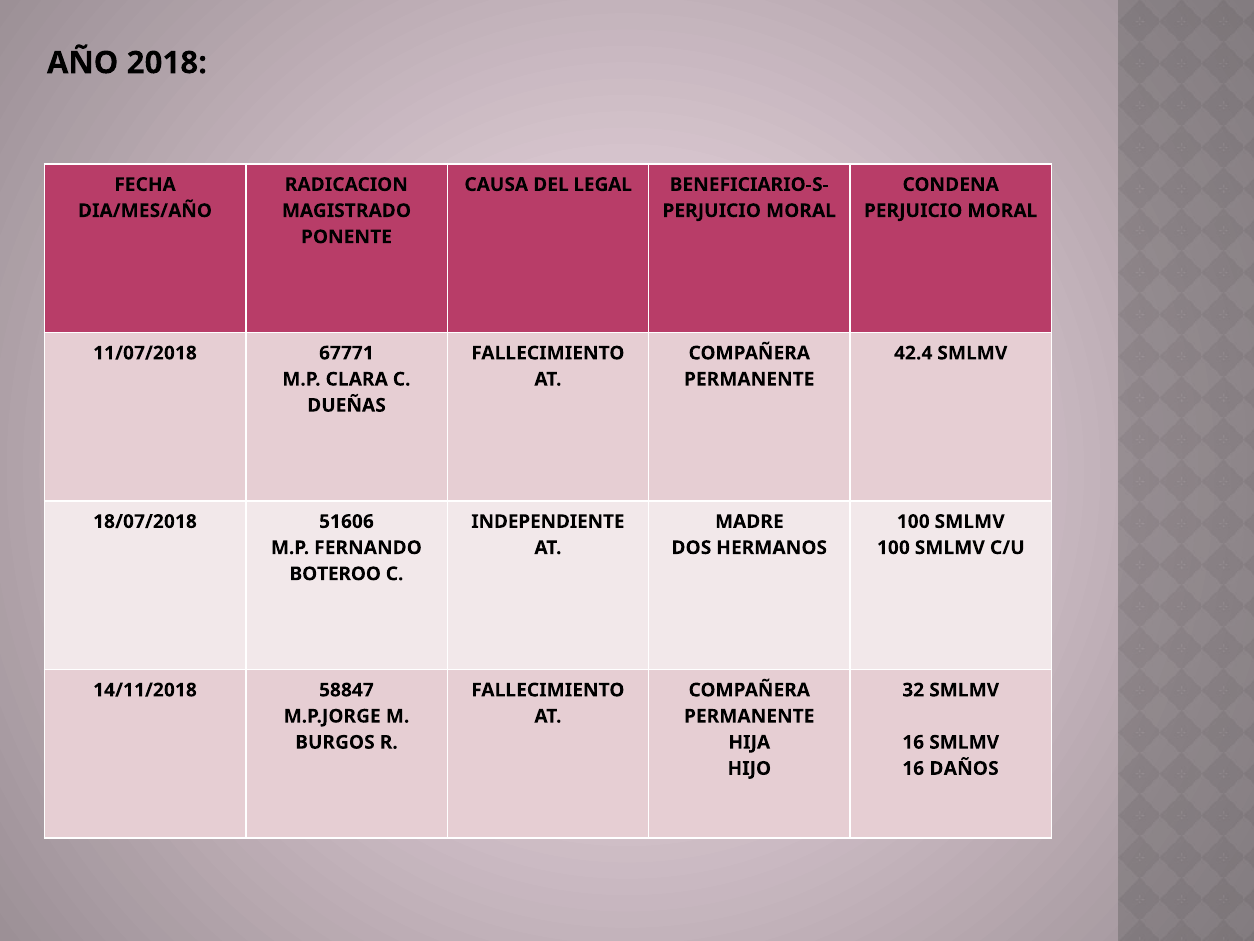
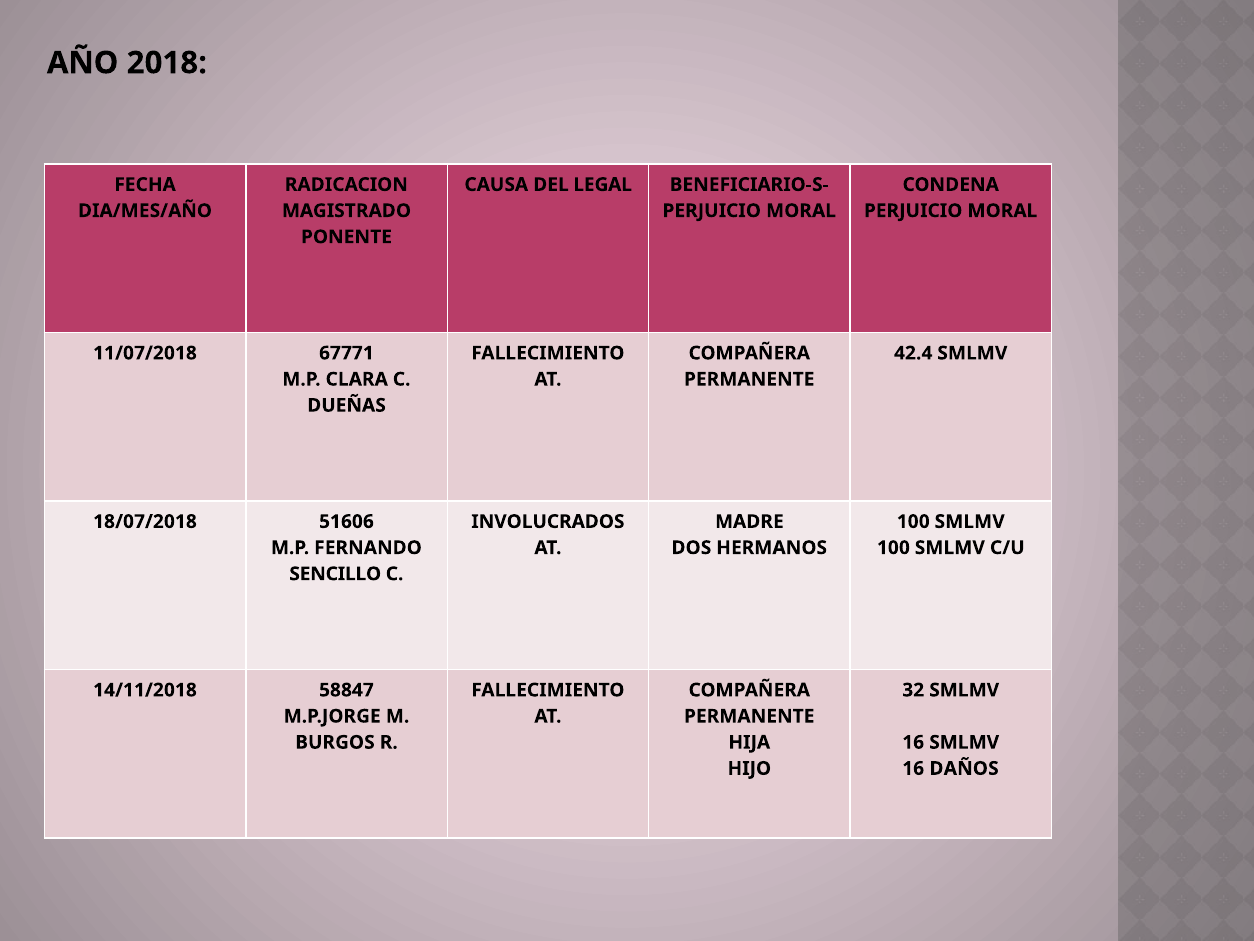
INDEPENDIENTE: INDEPENDIENTE -> INVOLUCRADOS (548, 521)
BOTEROO: BOTEROO -> SENCILLO (335, 574)
